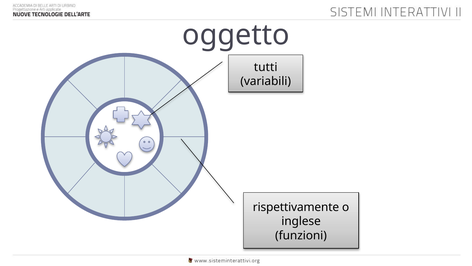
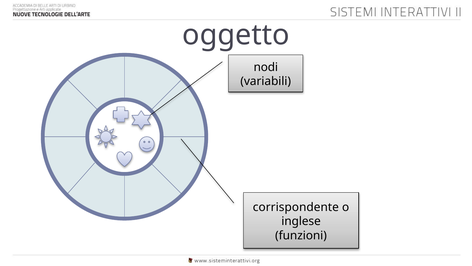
tutti: tutti -> nodi (266, 67)
rispettivamente: rispettivamente -> corrispondente (296, 207)
